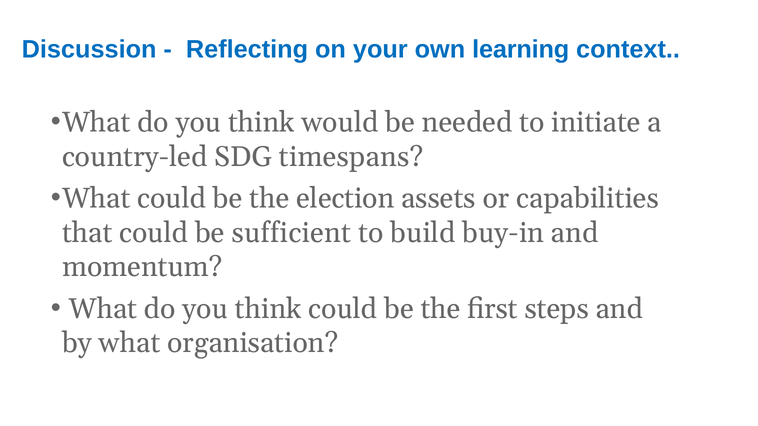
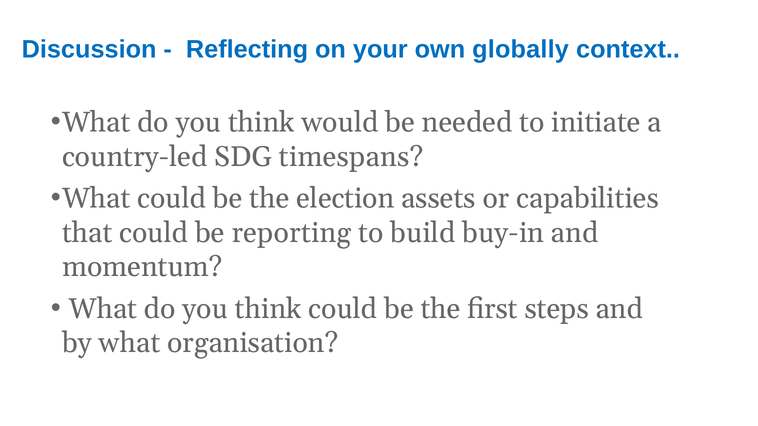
learning: learning -> globally (521, 49)
sufficient: sufficient -> reporting (291, 233)
